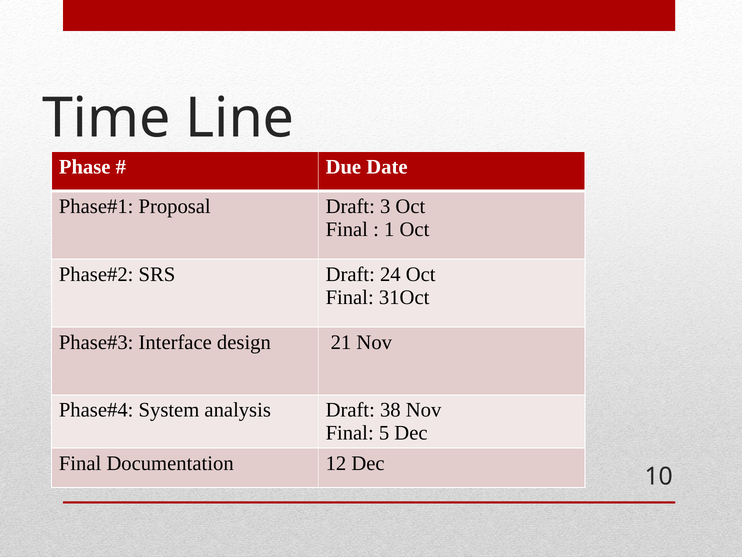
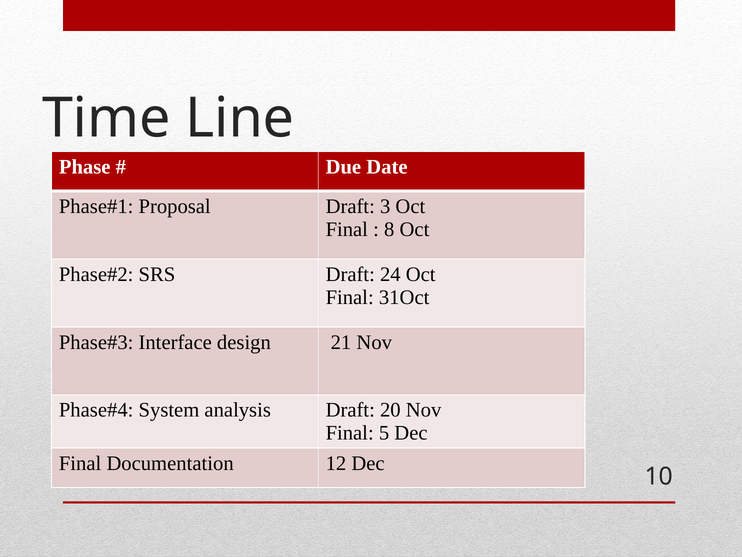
1: 1 -> 8 (389, 229)
38: 38 -> 20 (390, 410)
